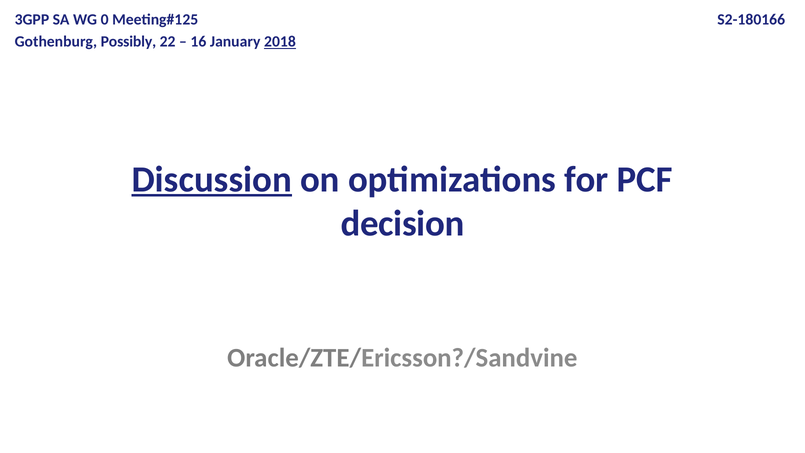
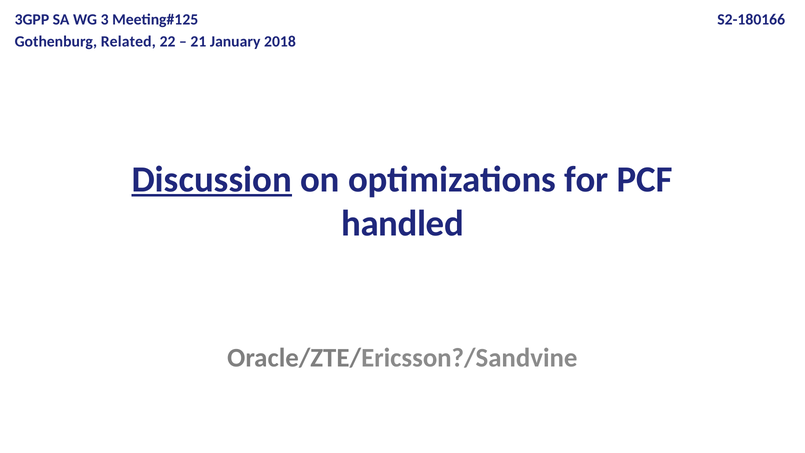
0: 0 -> 3 (105, 19)
Possibly: Possibly -> Related (128, 42)
16: 16 -> 21 (198, 42)
2018 underline: present -> none (280, 42)
decision: decision -> handled (403, 224)
